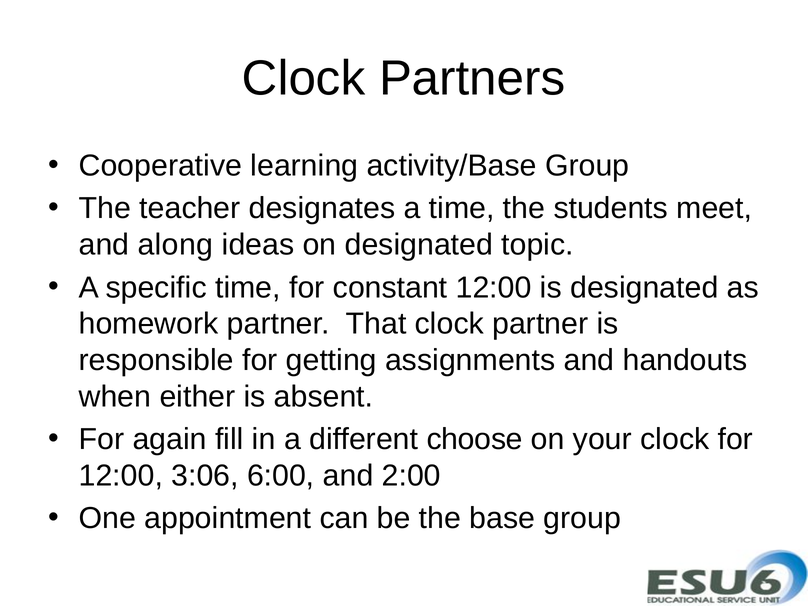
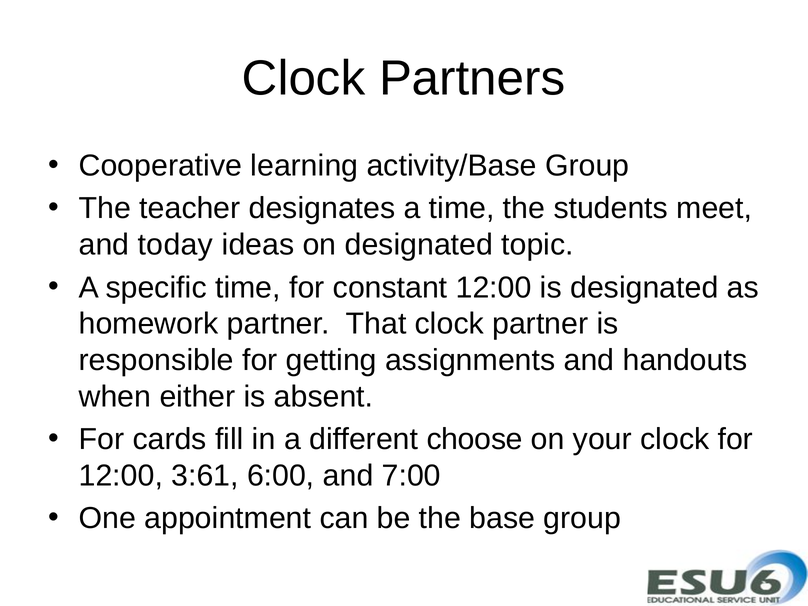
along: along -> today (175, 245)
again: again -> cards (170, 439)
3:06: 3:06 -> 3:61 (205, 476)
2:00: 2:00 -> 7:00 (411, 476)
